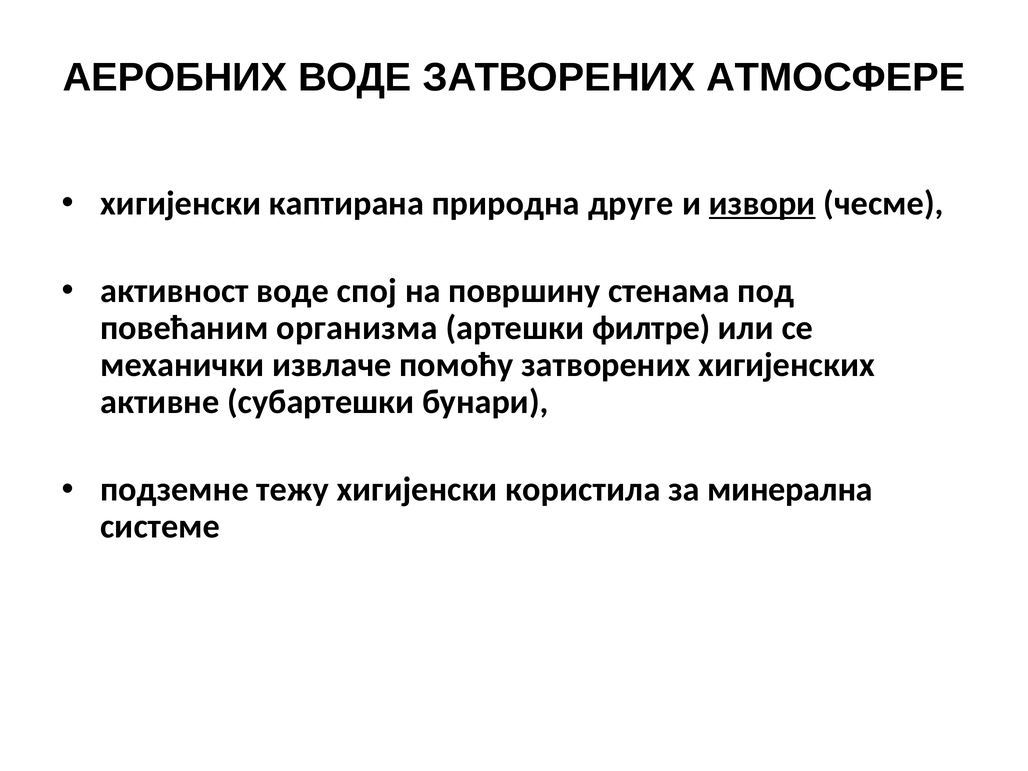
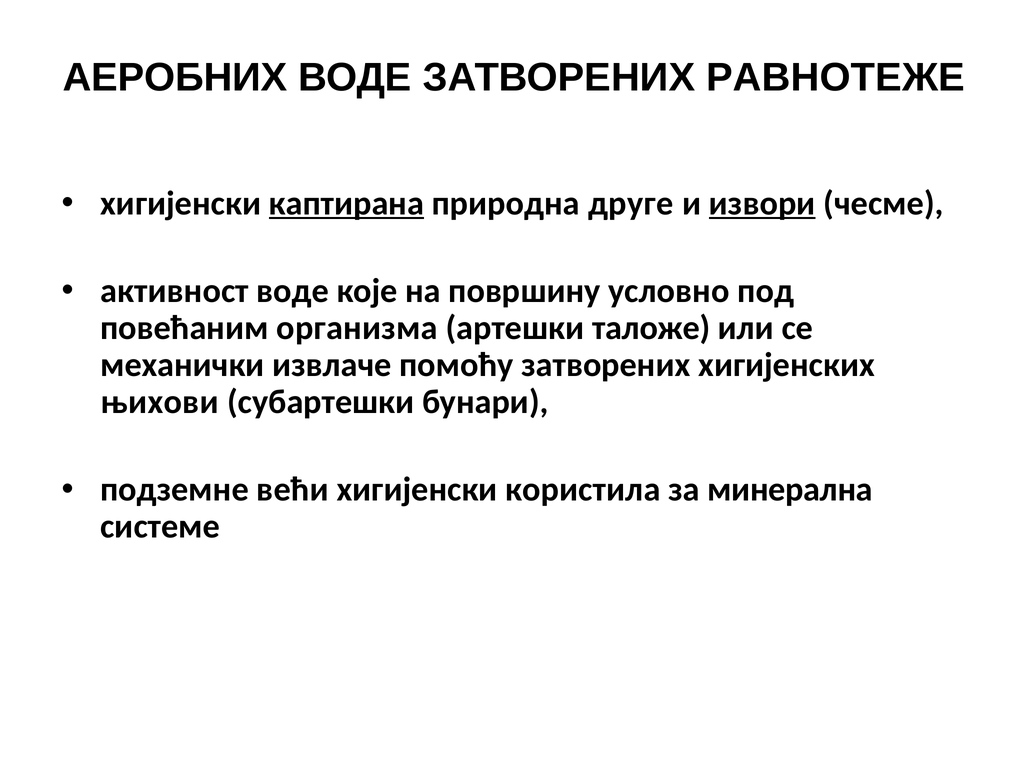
АТМОСФЕРЕ: АТМОСФЕРЕ -> РАВНОТЕЖЕ (836, 77)
каптирана underline: none -> present (346, 203)
спој: спој -> кoјe (367, 291)
стенама: стенама -> условно (669, 291)
филтре: филтре -> таложе (651, 328)
активне: активне -> њихови (160, 402)
тежу: тежу -> већи (293, 490)
